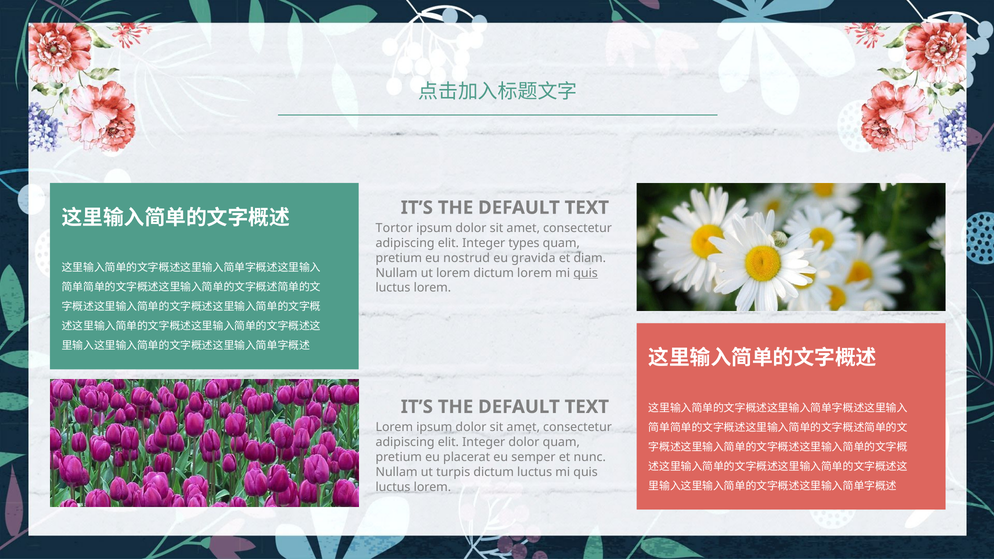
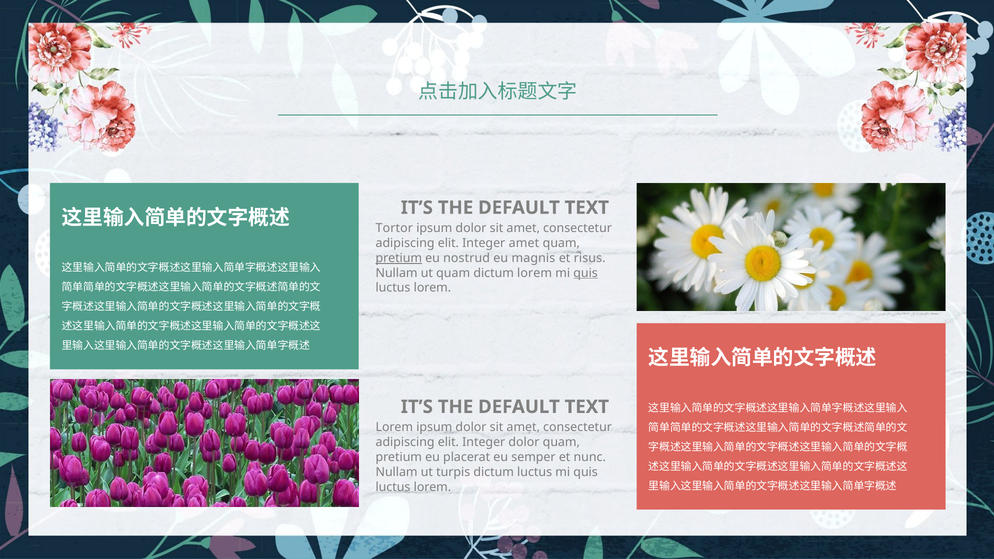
Integer types: types -> amet (524, 243)
pretium underline: none -> present (399, 258)
gravida: gravida -> magnis (533, 258)
diam: diam -> risus (590, 258)
ut lorem: lorem -> quam (453, 273)
